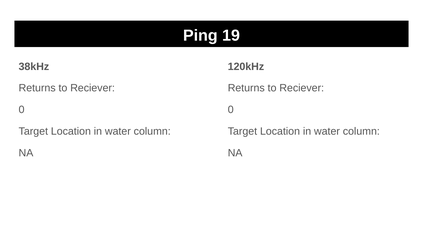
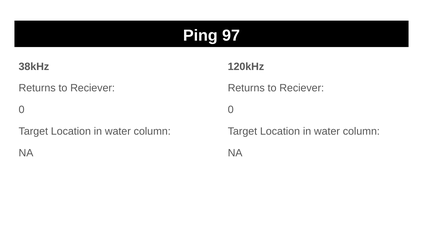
19: 19 -> 97 (231, 36)
